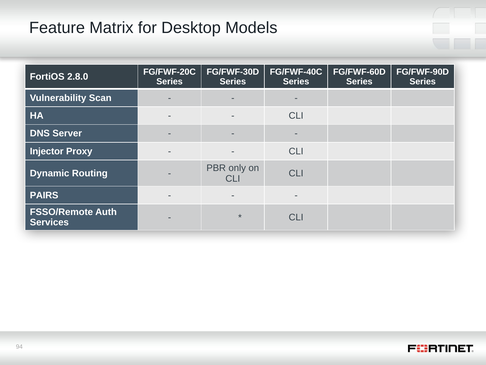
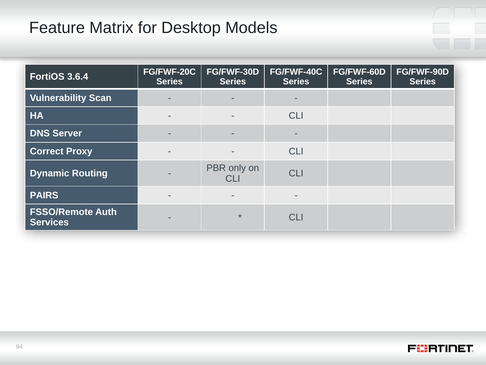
2.8.0: 2.8.0 -> 3.6.4 (78, 77)
Injector: Injector -> Correct (47, 151)
